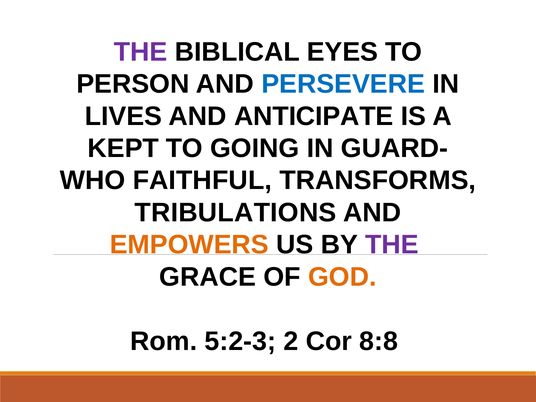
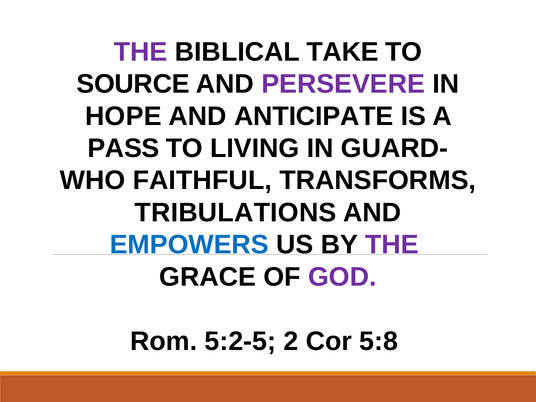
EYES: EYES -> TAKE (343, 52)
PERSON: PERSON -> SOURCE (133, 84)
PERSEVERE colour: blue -> purple (343, 84)
LIVES: LIVES -> HOPE (123, 116)
KEPT: KEPT -> PASS (123, 148)
GOING: GOING -> LIVING (255, 148)
EMPOWERS colour: orange -> blue (189, 245)
GOD colour: orange -> purple (342, 277)
5:2-3: 5:2-3 -> 5:2-5 (240, 341)
8:8: 8:8 -> 5:8 (379, 341)
